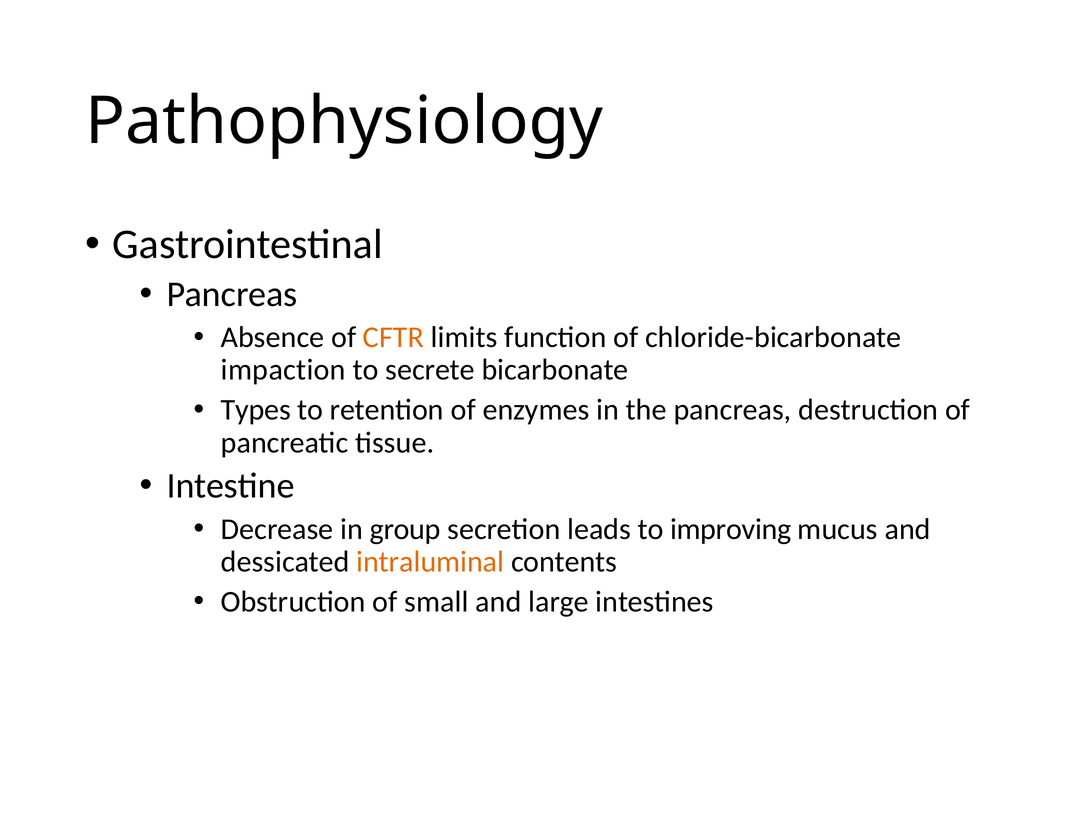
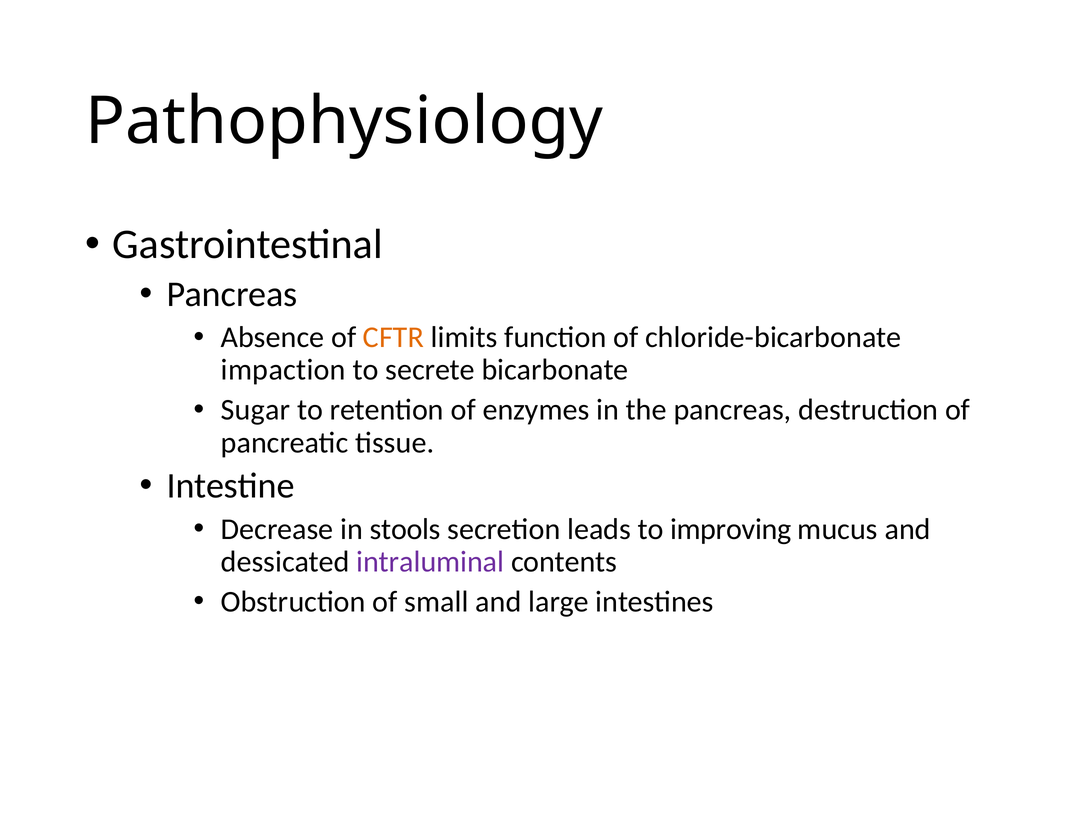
Types: Types -> Sugar (256, 410)
group: group -> stools (405, 529)
intraluminal colour: orange -> purple (430, 562)
